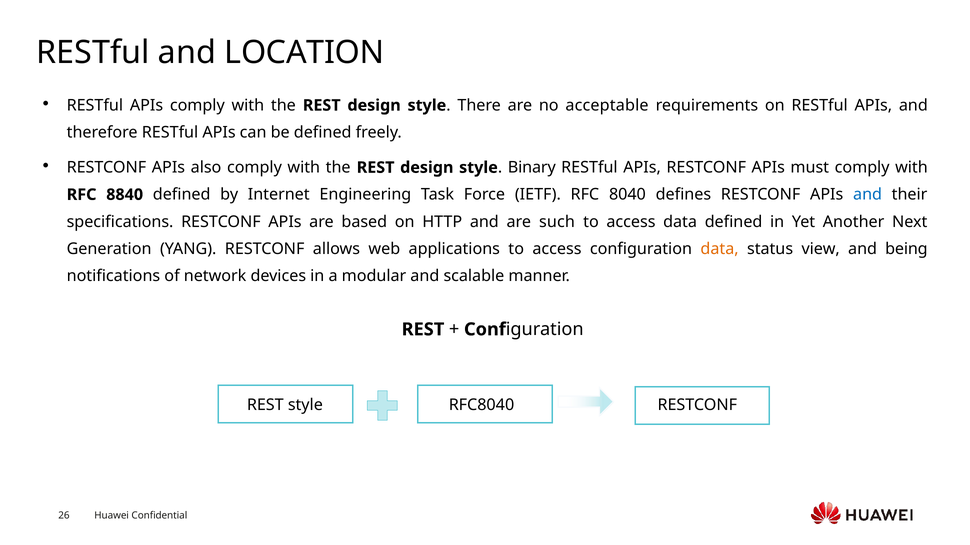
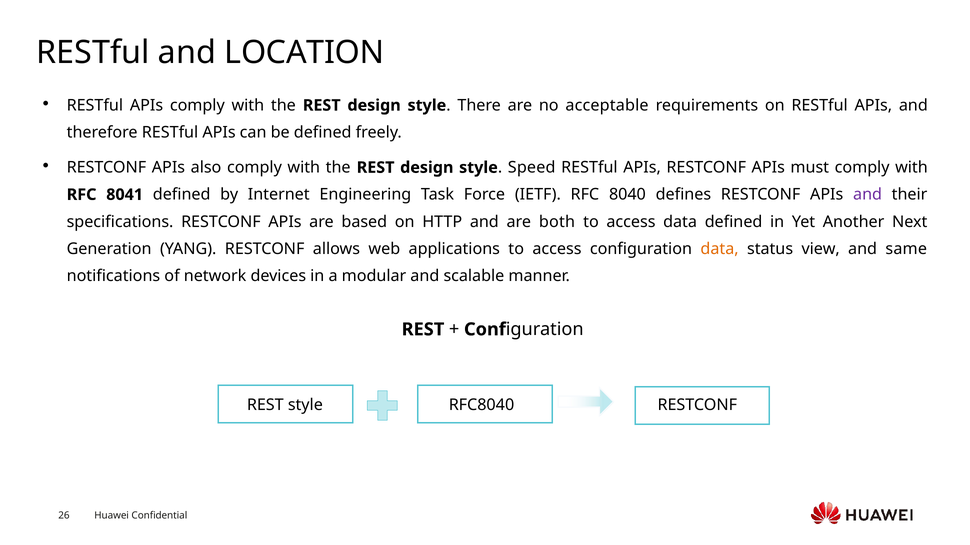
Binary: Binary -> Speed (532, 168)
8840: 8840 -> 8041 (125, 195)
and colour: blue -> purple (868, 195)
such: such -> both (557, 222)
being: being -> same (906, 249)
